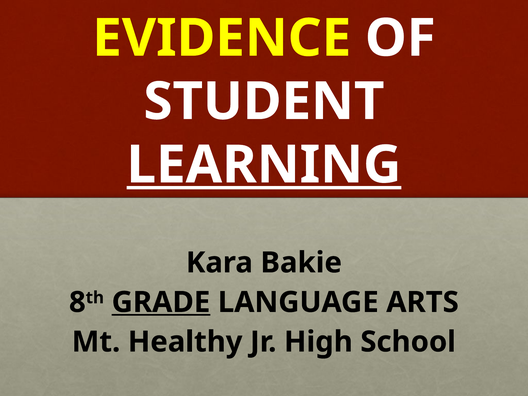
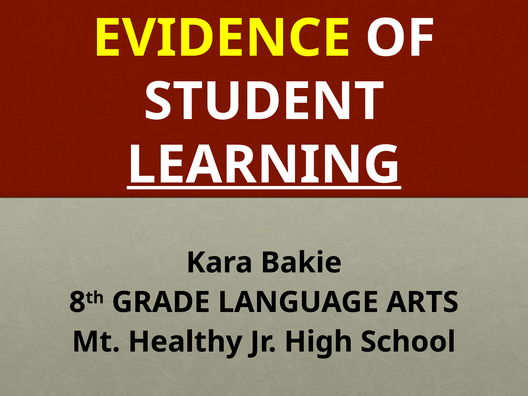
GRADE underline: present -> none (161, 302)
